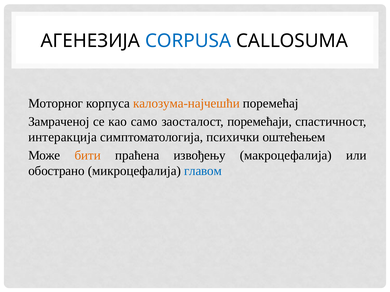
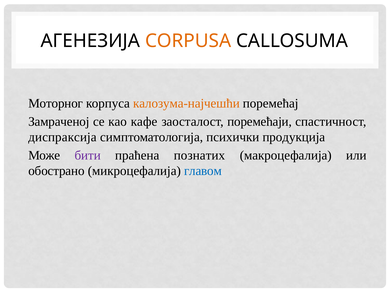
CORPUSA colour: blue -> orange (188, 41)
само: само -> кафе (144, 122)
интеракција: интеракција -> диспраксија (63, 137)
оштећењем: оштећењем -> продукција (294, 137)
бити colour: orange -> purple (88, 156)
извођењу: извођењу -> познатих (200, 156)
